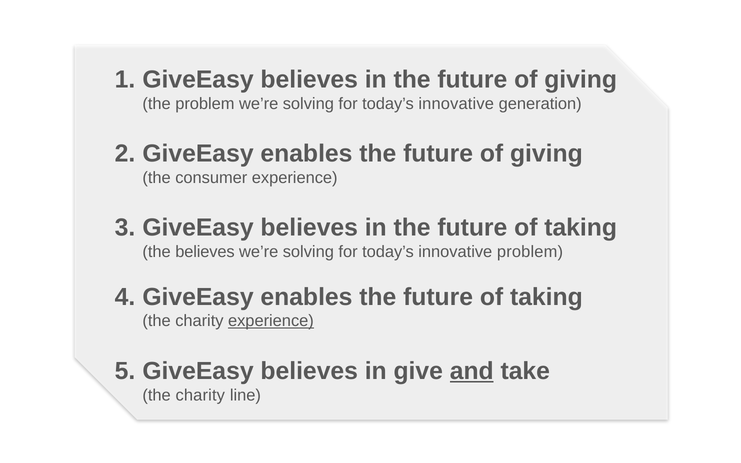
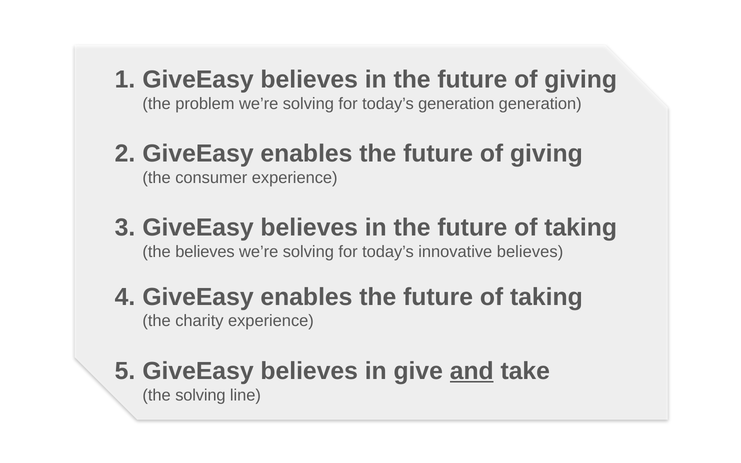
innovative: innovative -> generation (456, 104)
innovative problem: problem -> believes (530, 252)
experience underline: present -> none (271, 321)
charity: charity -> solving (200, 395)
